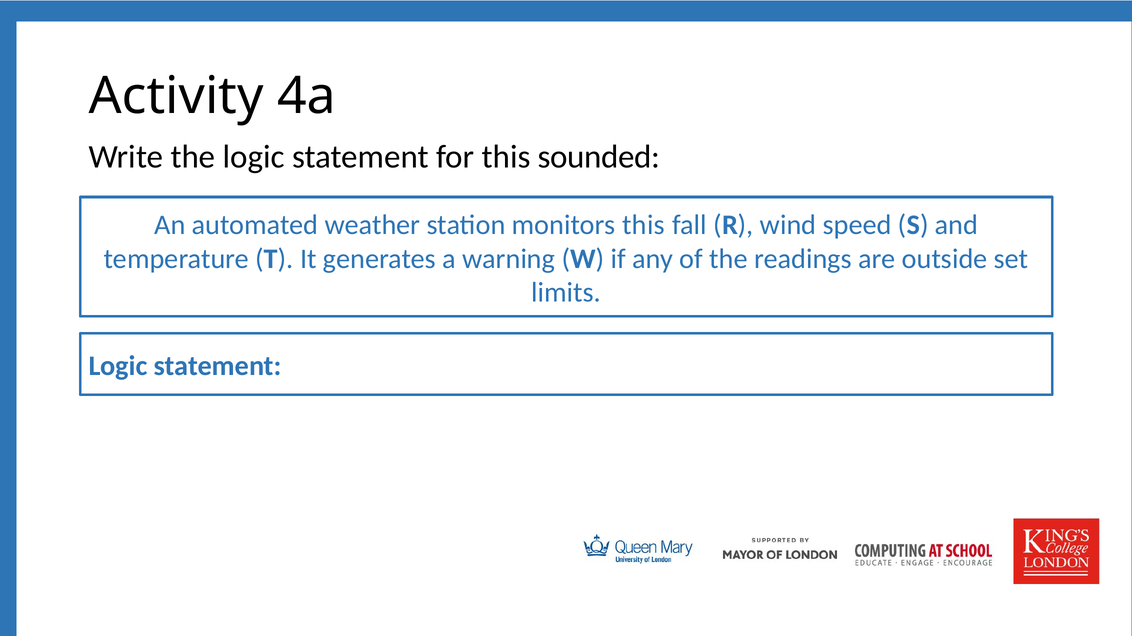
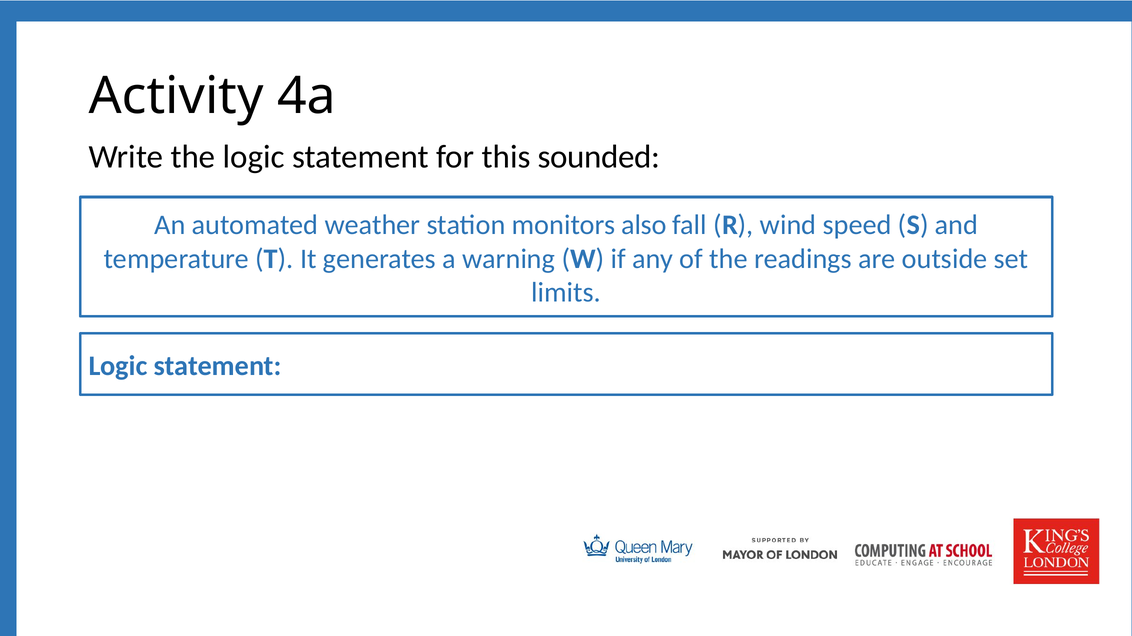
monitors this: this -> also (644, 225)
